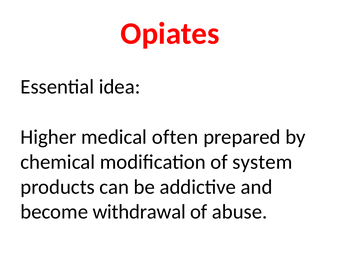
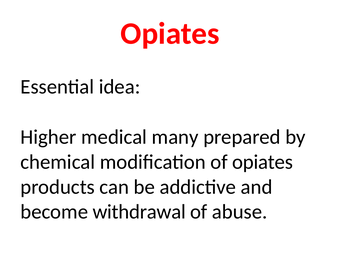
often: often -> many (175, 137)
of system: system -> opiates (263, 162)
